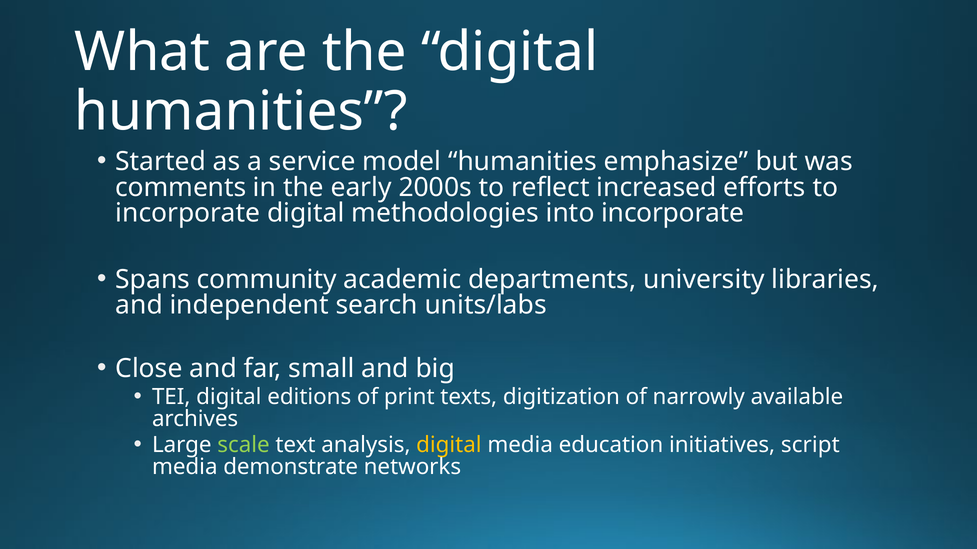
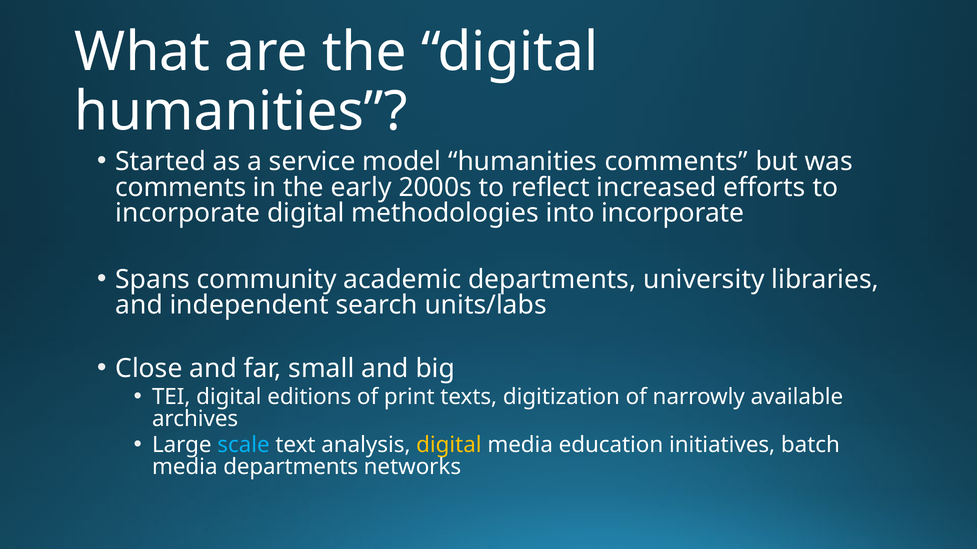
humanities emphasize: emphasize -> comments (676, 162)
scale colour: light green -> light blue (244, 445)
script: script -> batch (810, 445)
media demonstrate: demonstrate -> departments (291, 467)
